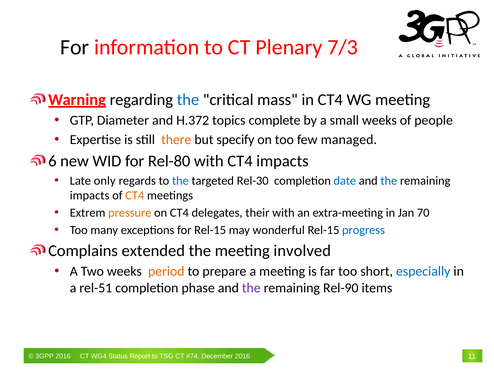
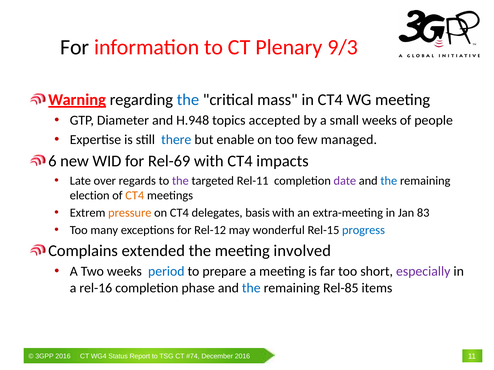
7/3: 7/3 -> 9/3 (343, 47)
H.372: H.372 -> H.948 (193, 121)
complete: complete -> accepted (275, 121)
there colour: orange -> blue (176, 140)
specify: specify -> enable (235, 140)
Rel-80: Rel-80 -> Rel-69 (169, 161)
only: only -> over (105, 181)
the colour: blue -> purple (180, 181)
Rel-30: Rel-30 -> Rel-11 (253, 181)
date colour: blue -> purple (345, 181)
impacts: impacts -> election (90, 196)
their: their -> basis (258, 213)
70: 70 -> 83 (423, 213)
for Rel-15: Rel-15 -> Rel-12 (210, 230)
period colour: orange -> blue (166, 272)
especially colour: blue -> purple (423, 272)
rel-51: rel-51 -> rel-16 (96, 288)
the colour: purple -> blue (251, 288)
Rel-90: Rel-90 -> Rel-85 (341, 288)
